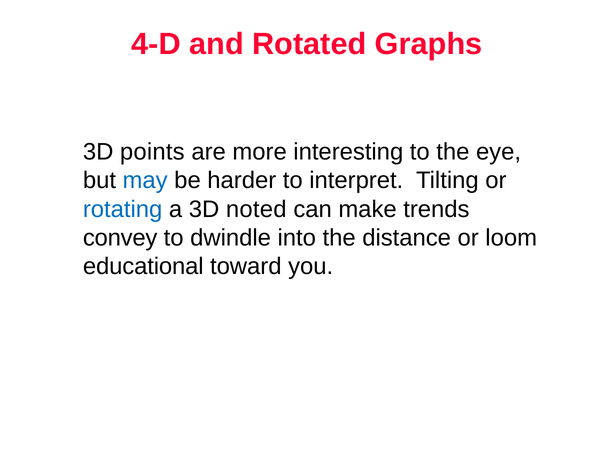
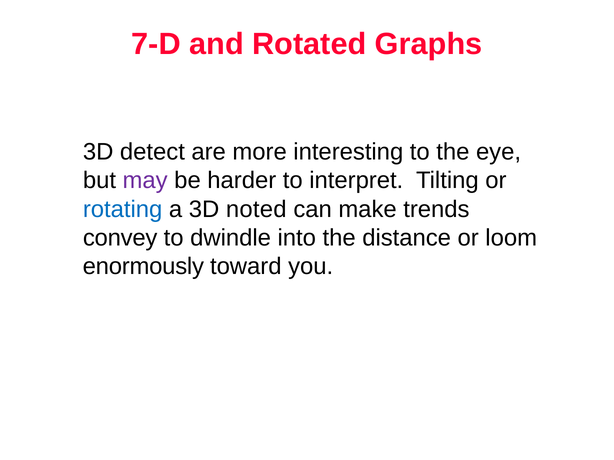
4-D: 4-D -> 7-D (156, 44)
points: points -> detect (152, 152)
may colour: blue -> purple (145, 181)
educational: educational -> enormously (143, 267)
